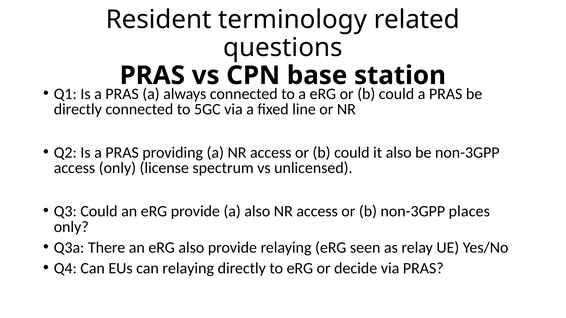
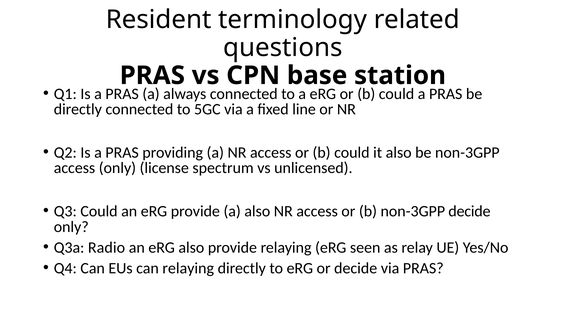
non-3GPP places: places -> decide (469, 212)
There: There -> Radio (107, 248)
